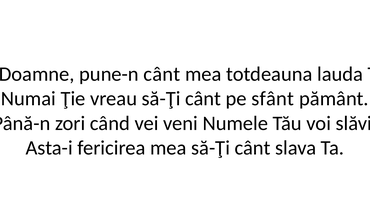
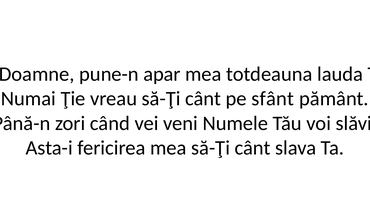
pune-n cânt: cânt -> apar (162, 74)
